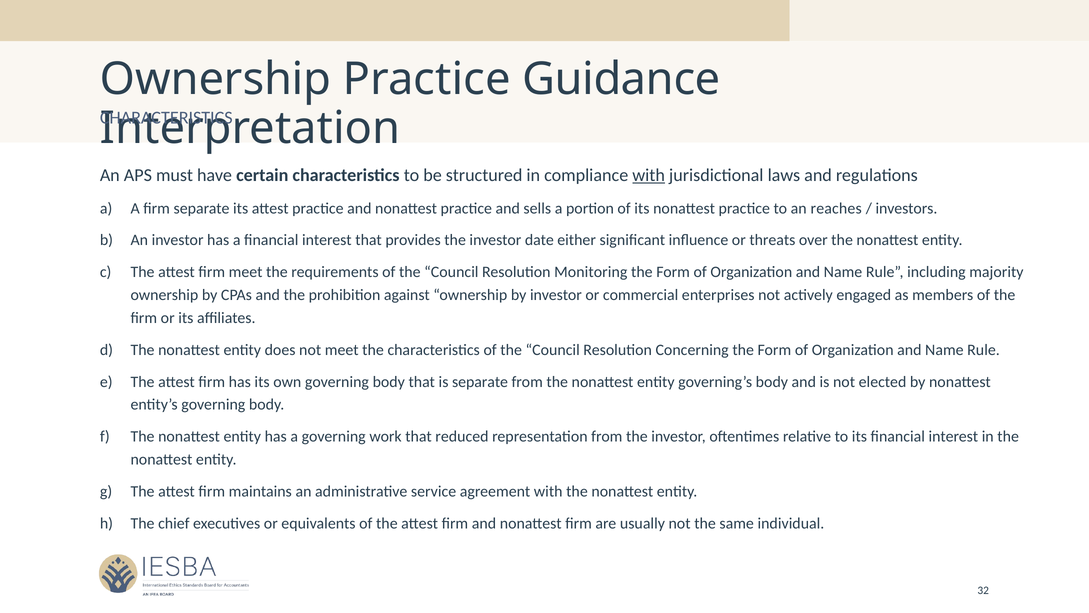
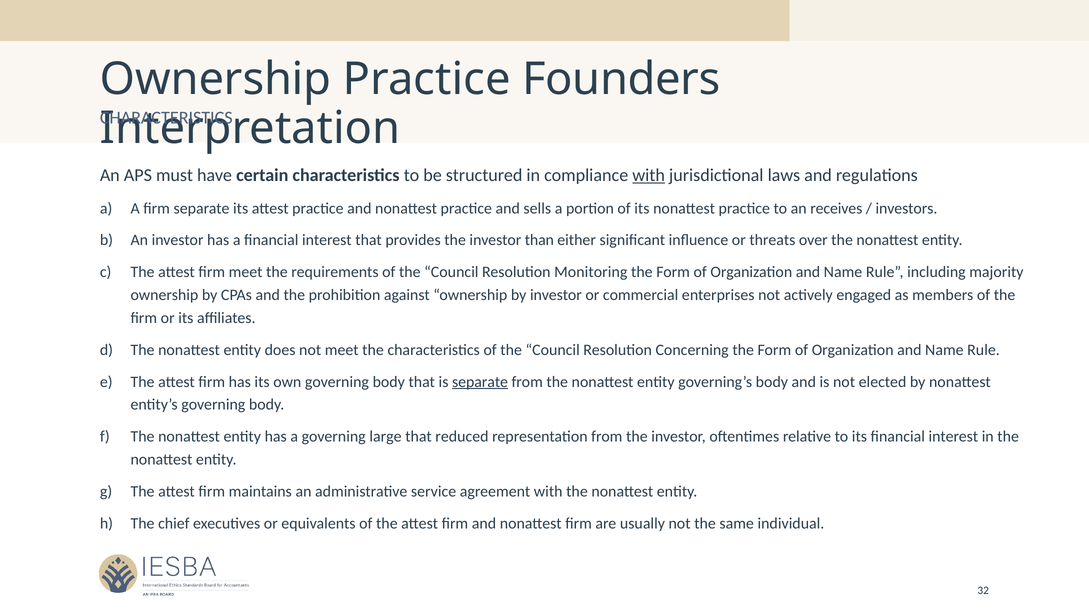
Guidance: Guidance -> Founders (621, 79)
reaches: reaches -> receives (836, 208)
date: date -> than (539, 240)
separate underline: none -> present (480, 382)
work: work -> large (385, 436)
